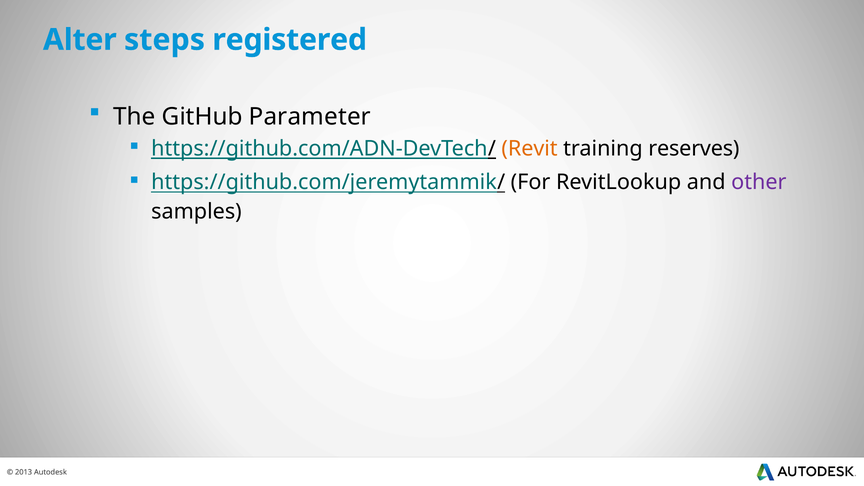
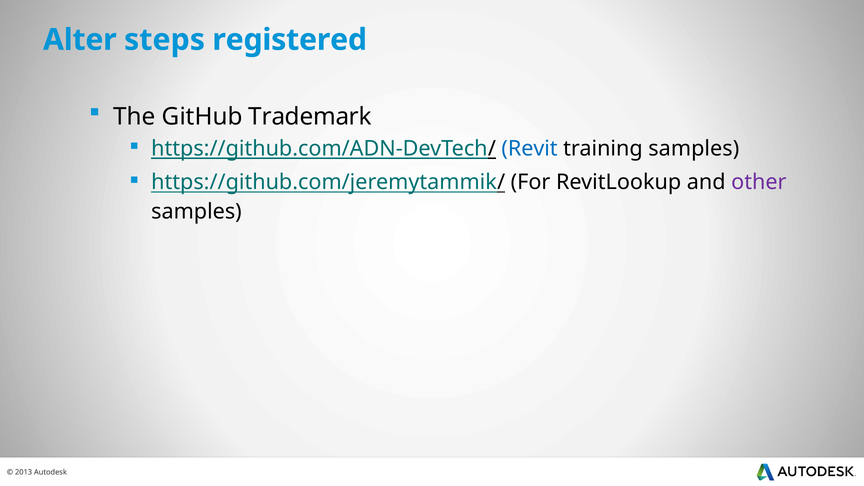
Parameter: Parameter -> Trademark (310, 117)
Revit colour: orange -> blue (530, 148)
training reserves: reserves -> samples (694, 148)
